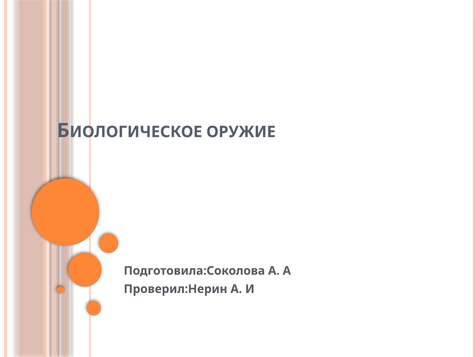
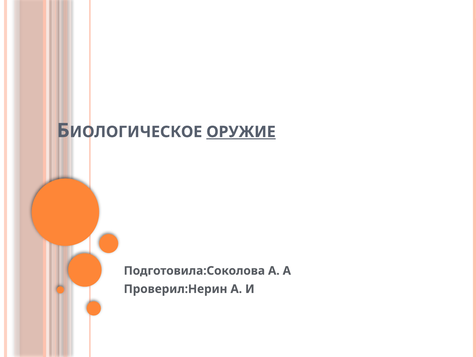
ОРУЖИЕ underline: none -> present (241, 132)
